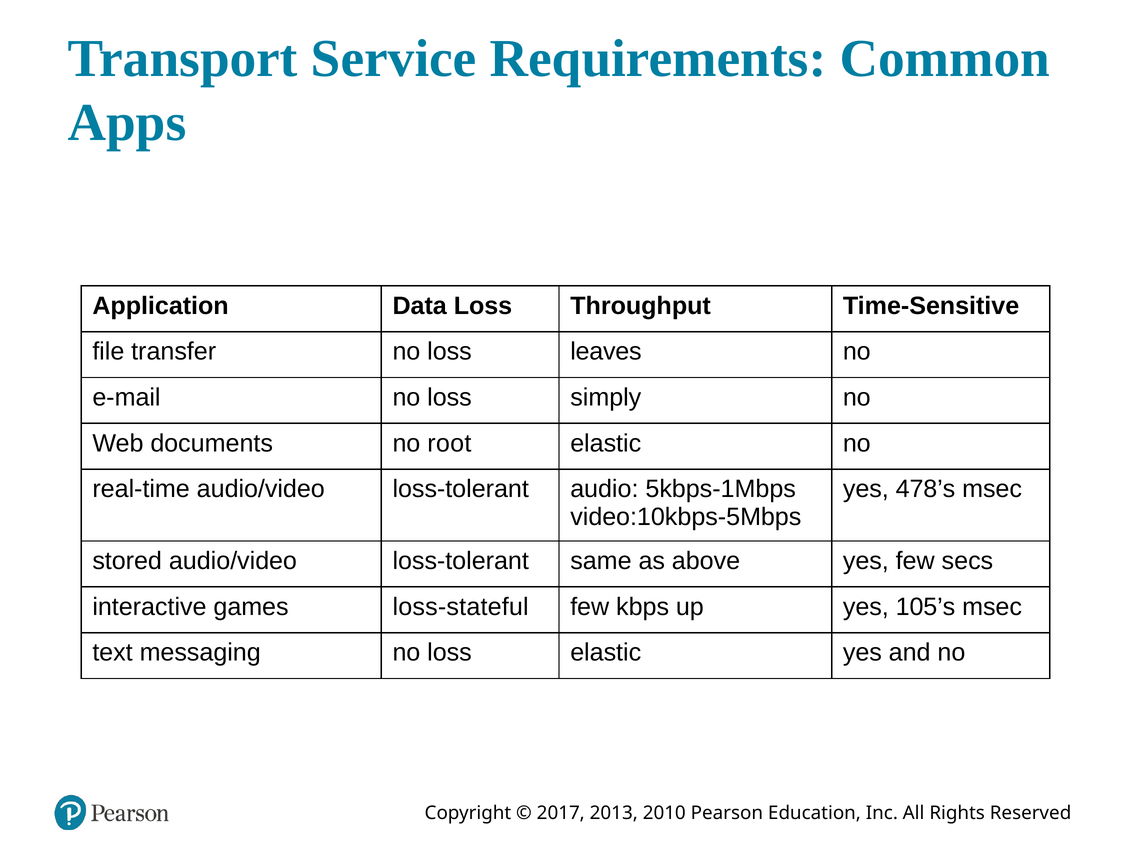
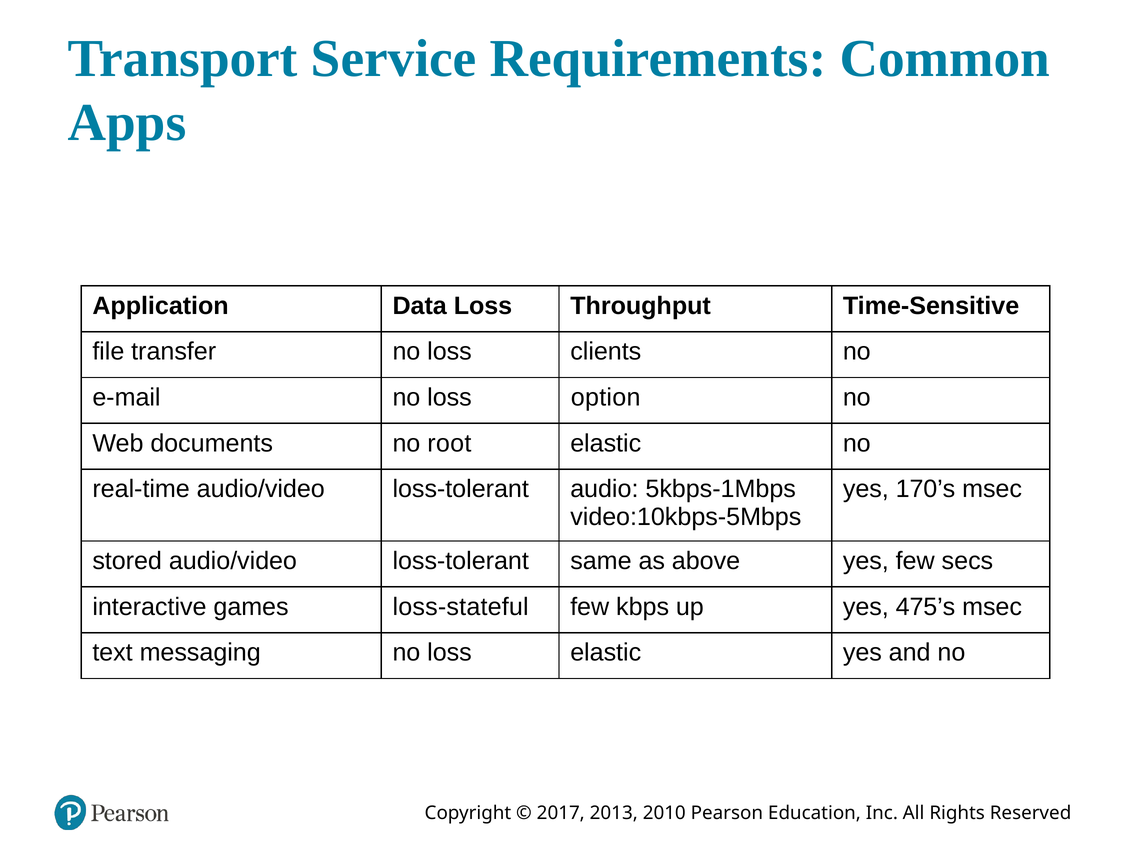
leaves: leaves -> clients (606, 352)
simply: simply -> option (606, 398)
478’s: 478’s -> 170’s (925, 489)
105’s: 105’s -> 475’s (925, 607)
